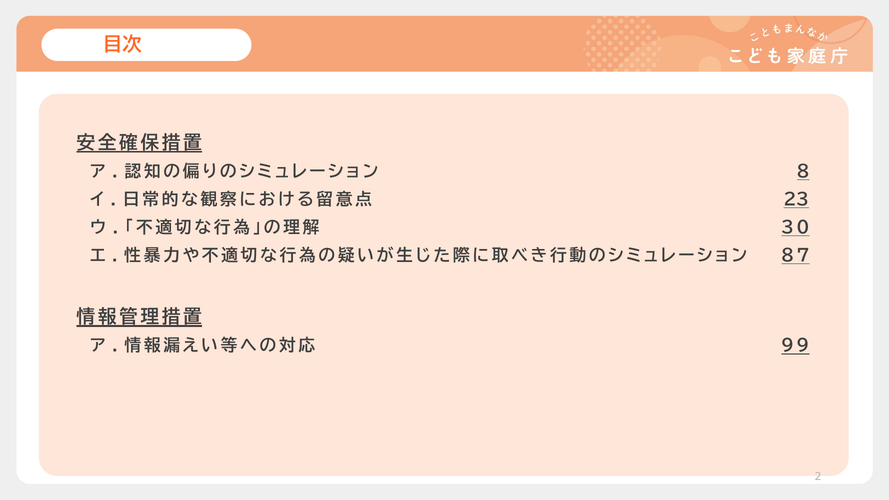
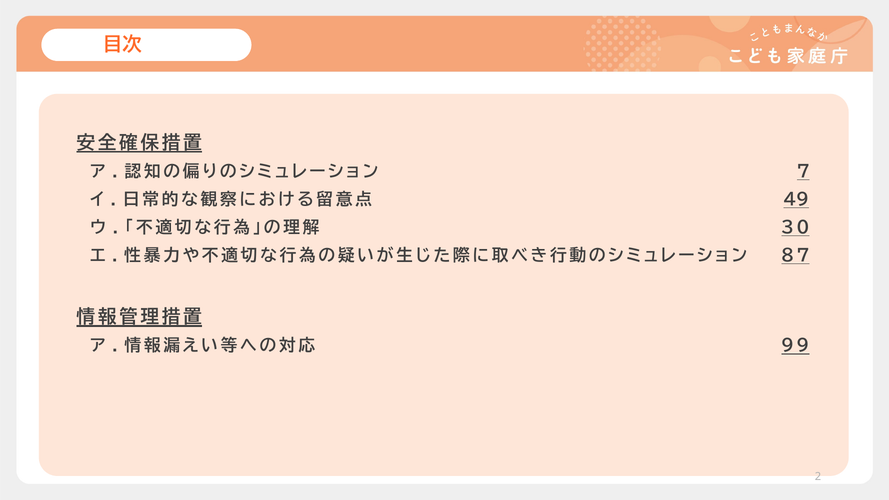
8: 8 -> 7 (803, 172)
23: 23 -> 49 (796, 200)
